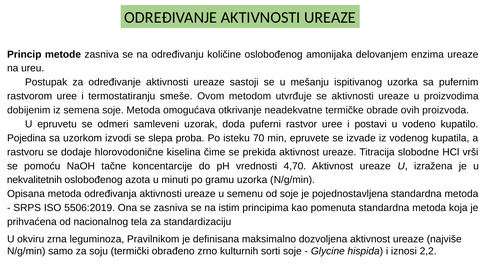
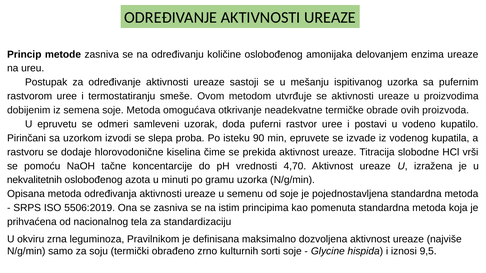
Pojedina: Pojedina -> Pirinčani (27, 138)
70: 70 -> 90 (259, 138)
2,2: 2,2 -> 9,5 (428, 252)
